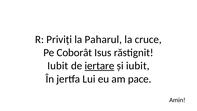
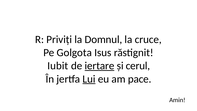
Paharul: Paharul -> Domnul (103, 39)
Coborât: Coborât -> Golgota (74, 53)
și iubit: iubit -> cerul (138, 66)
Lui underline: none -> present (89, 79)
